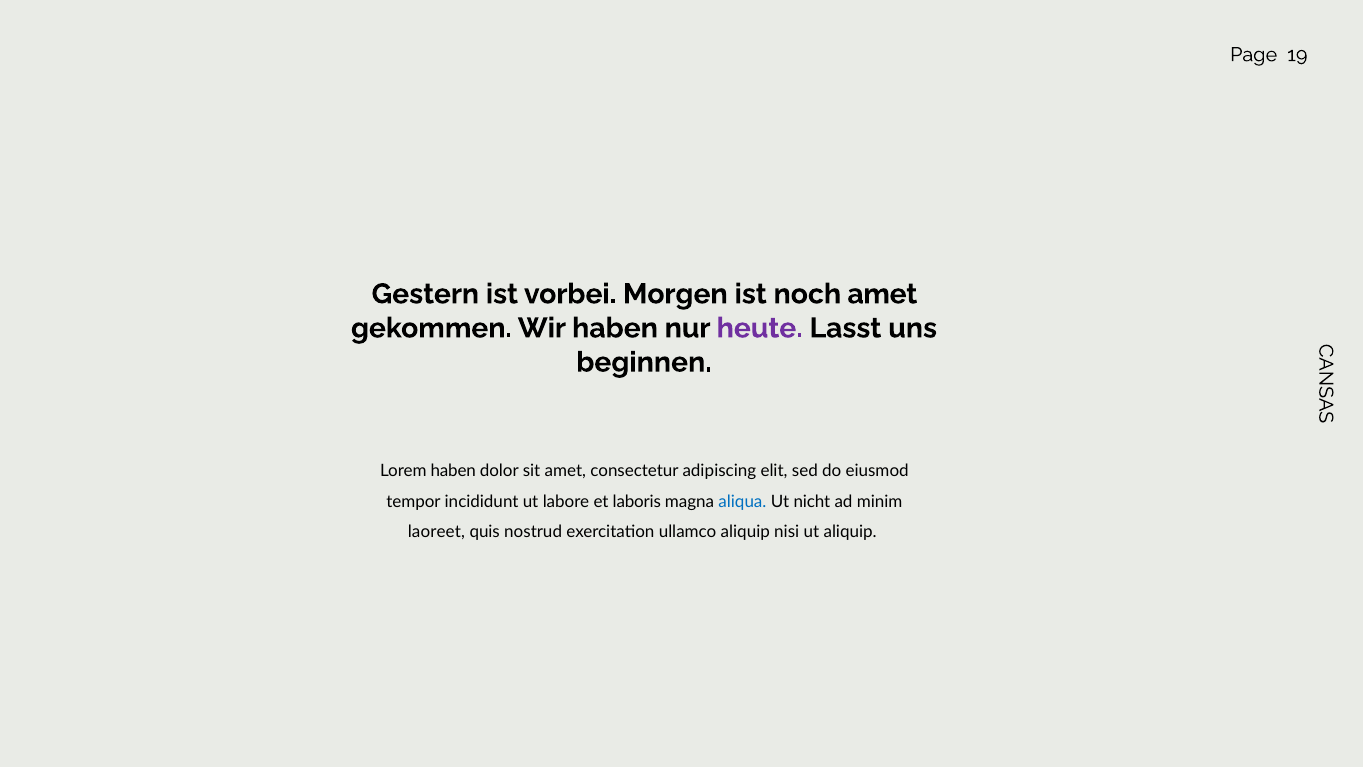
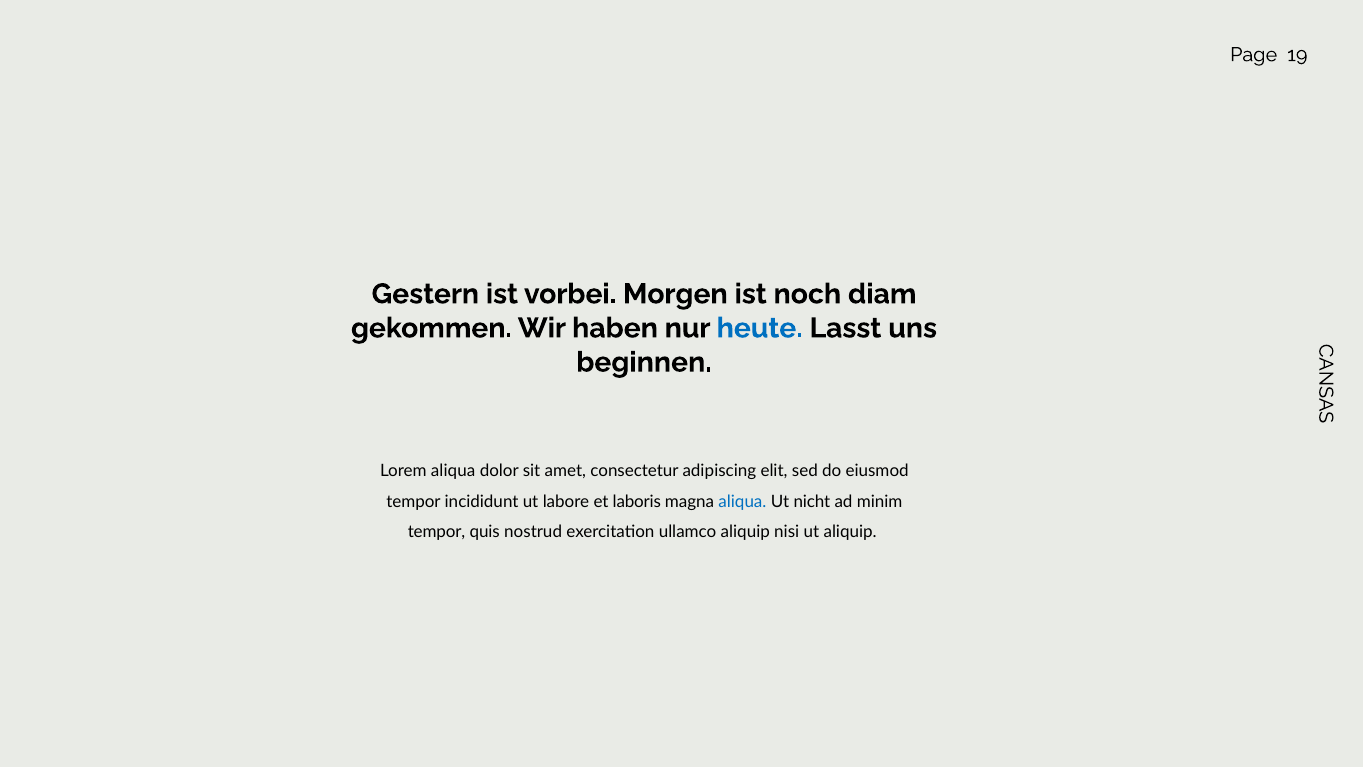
noch amet: amet -> diam (882, 294)
heute colour: purple -> blue (760, 328)
Lorem haben: haben -> aliqua (453, 471)
laoreet: laoreet -> tempor (436, 532)
